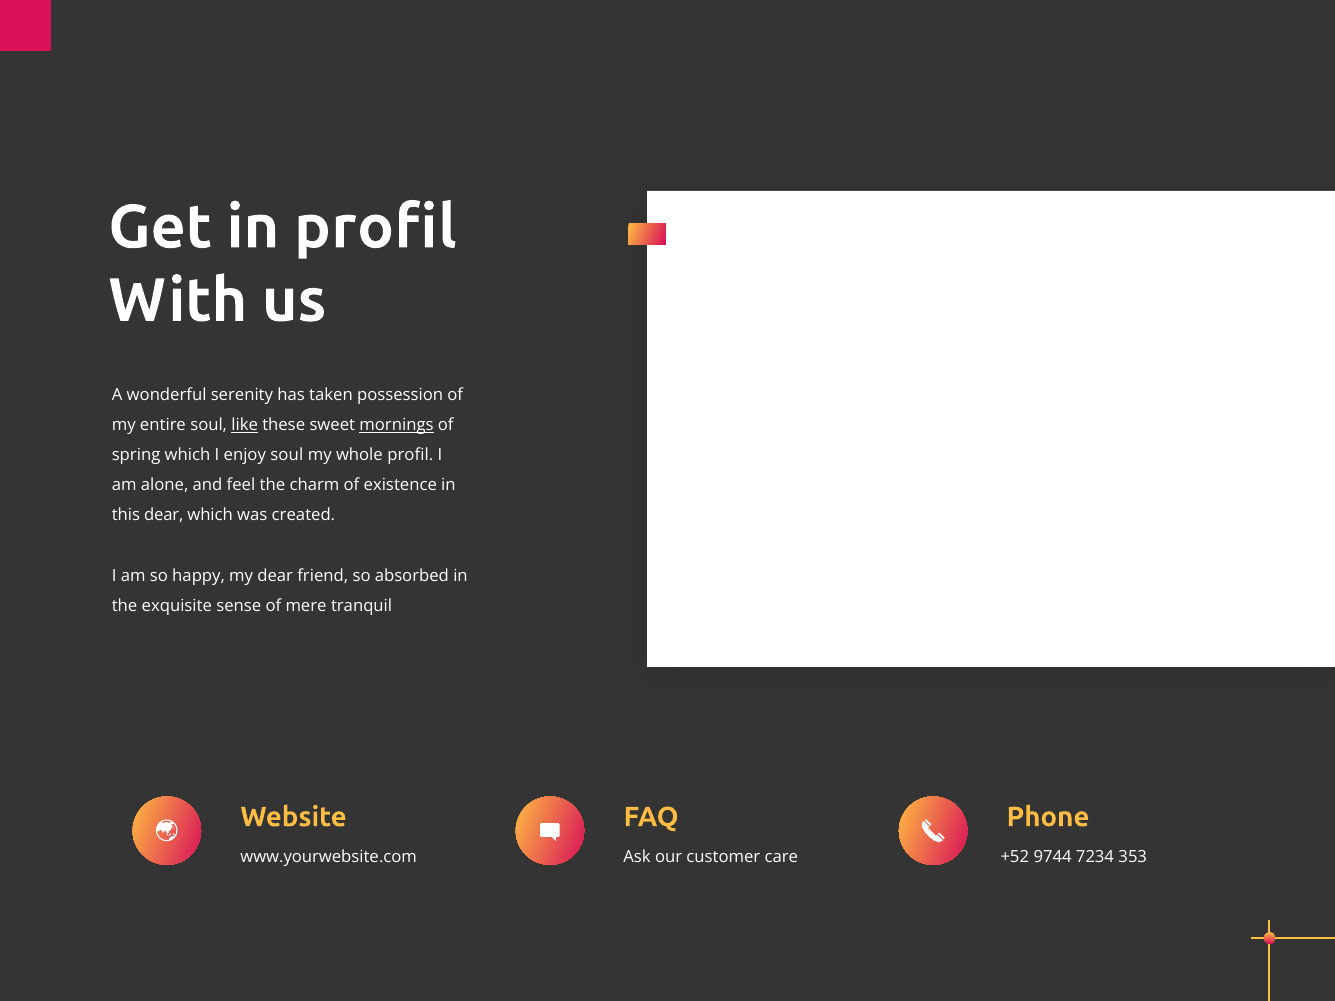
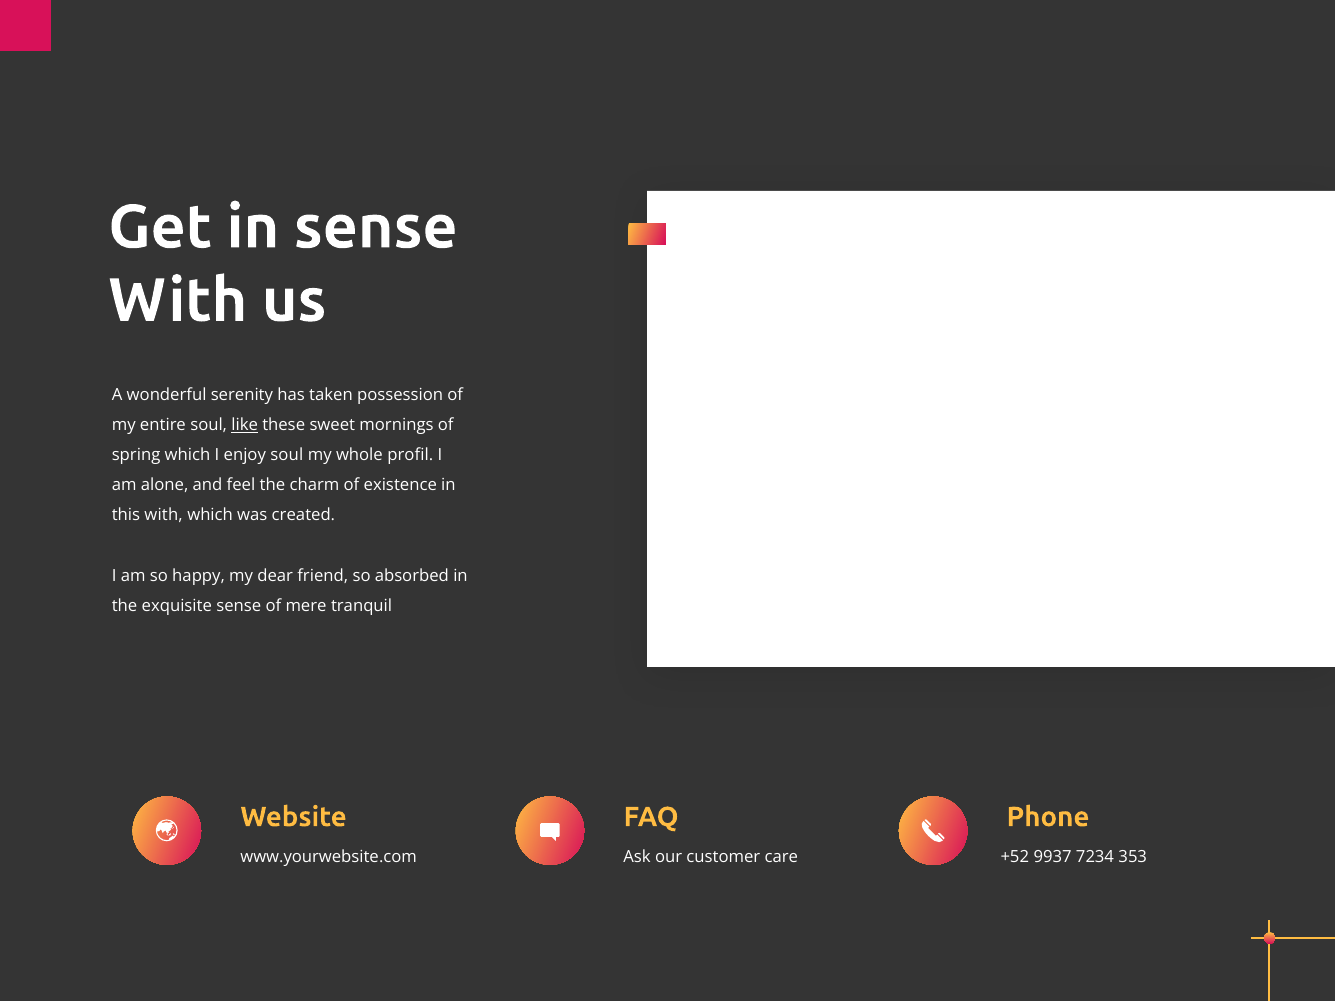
in profil: profil -> sense (376, 227)
mornings underline: present -> none (396, 425)
this dear: dear -> with (164, 515)
9744: 9744 -> 9937 (1053, 857)
